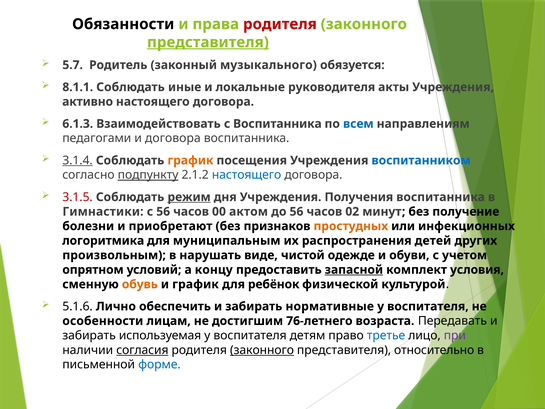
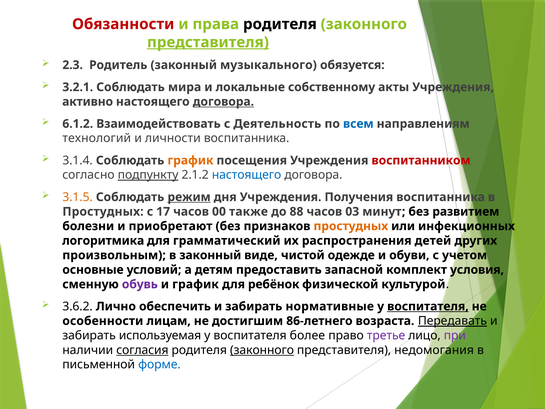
Обязанности colour: black -> red (123, 24)
родителя colour: red -> black (280, 24)
5.7: 5.7 -> 2.3 (73, 65)
8.1.1: 8.1.1 -> 3.2.1 (78, 87)
иные: иные -> мира (185, 87)
руководителя: руководителя -> собственному (332, 87)
договора underline: none -> present (223, 102)
6.1.3: 6.1.3 -> 6.1.2 (78, 124)
с Воспитанника: Воспитанника -> Деятельность (277, 124)
педагогами: педагогами -> технологий (97, 138)
и договора: договора -> личности (173, 138)
3.1.4 underline: present -> none (78, 160)
воспитанником colour: blue -> red (421, 160)
3.1.5 colour: red -> orange (78, 197)
Гимнастики: Гимнастики -> Простудных (103, 211)
с 56: 56 -> 17 (163, 211)
актом: актом -> также (248, 211)
до 56: 56 -> 88 (296, 211)
02: 02 -> 03 (352, 211)
получение: получение -> развитием (466, 211)
муниципальным: муниципальным -> грамматический (227, 241)
в нарушать: нарушать -> законный (210, 255)
опрятном: опрятном -> основные (93, 270)
концу: концу -> детям (214, 270)
запасной underline: present -> none (354, 270)
обувь colour: orange -> purple (140, 284)
5.1.6: 5.1.6 -> 3.6.2 (78, 306)
воспитателя underline: none -> present (428, 306)
76-летнего: 76-летнего -> 86-летнего (319, 321)
Передавать underline: none -> present (452, 321)
детям: детям -> более (307, 335)
третье colour: blue -> purple (386, 335)
относительно: относительно -> недомогания (434, 350)
